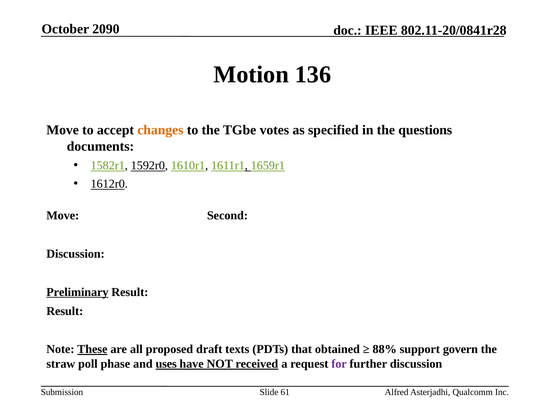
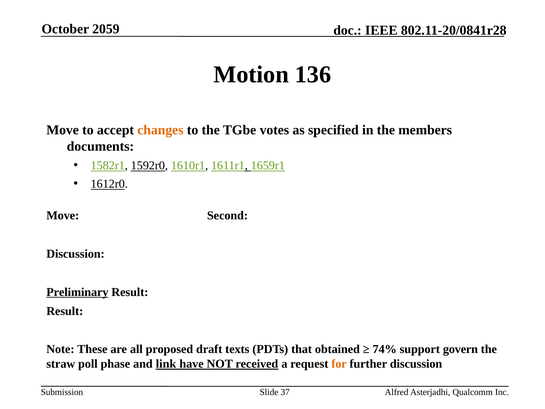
2090: 2090 -> 2059 (106, 29)
questions: questions -> members (425, 130)
These underline: present -> none (92, 349)
88%: 88% -> 74% (385, 349)
uses: uses -> link (166, 364)
for colour: purple -> orange (339, 364)
61: 61 -> 37 (285, 392)
